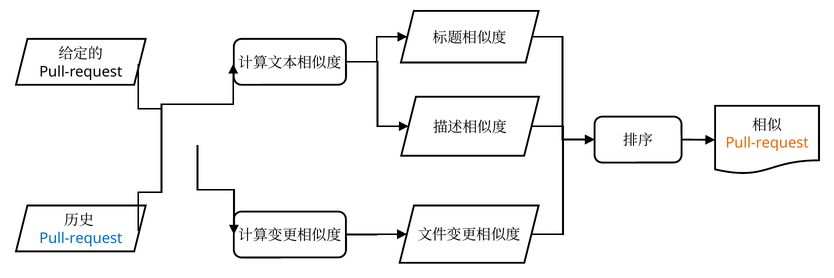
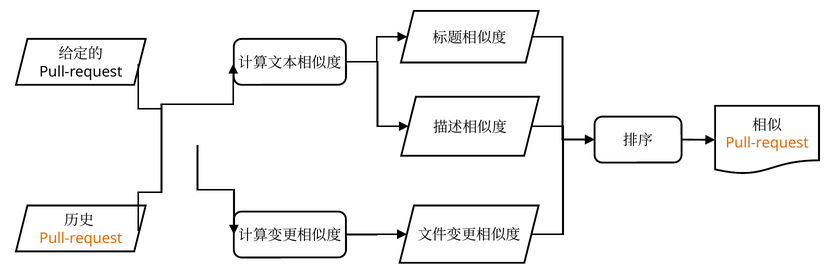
Pull-request colour: blue -> orange (81, 238)
